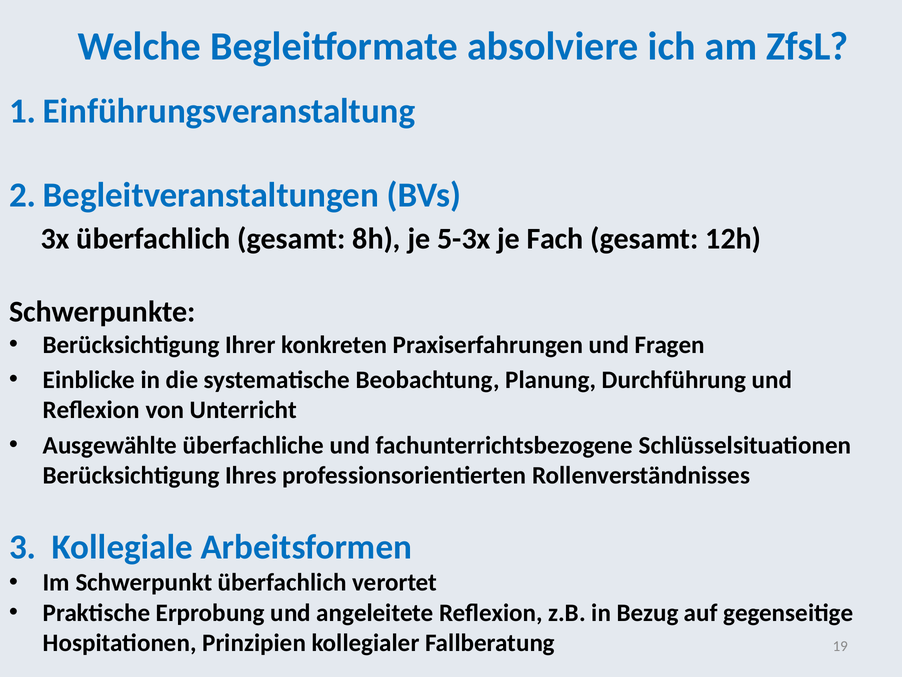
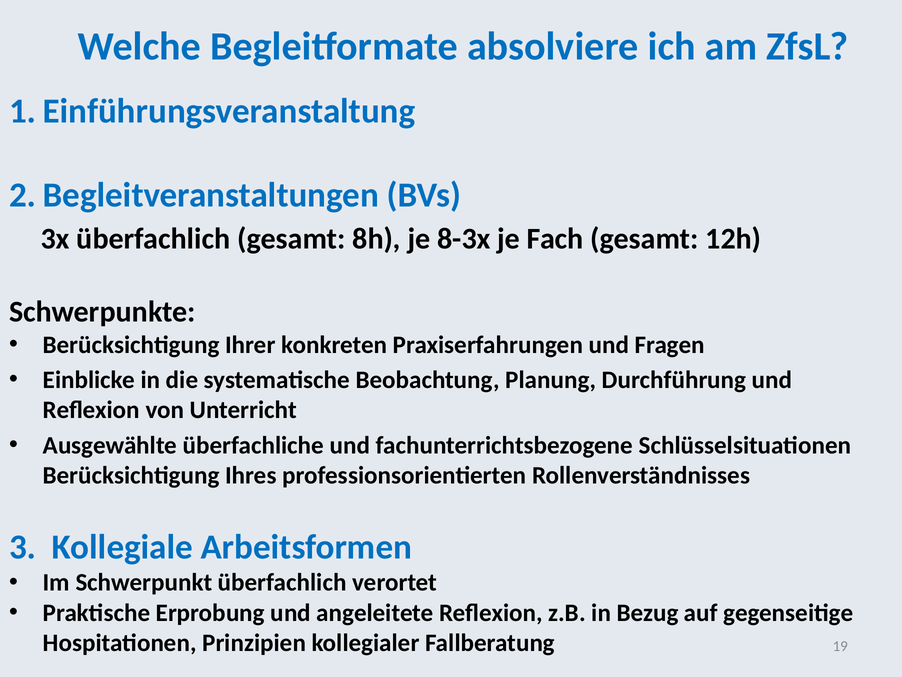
5-3x: 5-3x -> 8-3x (464, 239)
